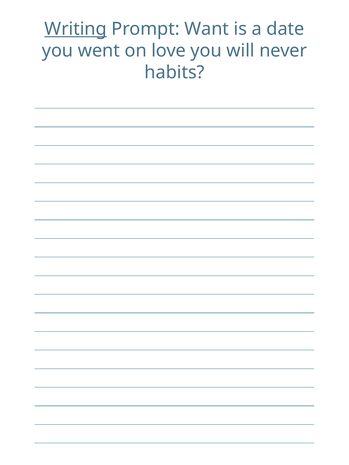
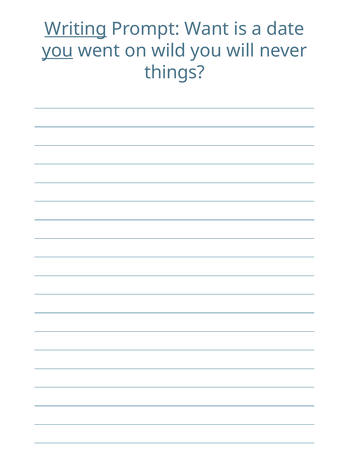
you underline: none -> present (57, 51)
love: love -> wild (169, 51)
habits: habits -> things (175, 72)
